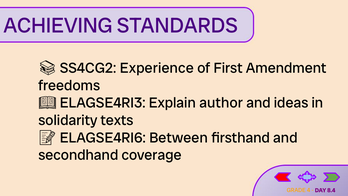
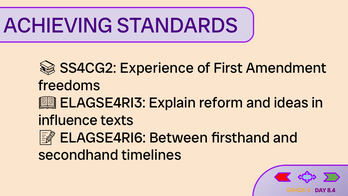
author: author -> reform (221, 103)
solidarity: solidarity -> influence (68, 120)
coverage: coverage -> timelines (151, 155)
